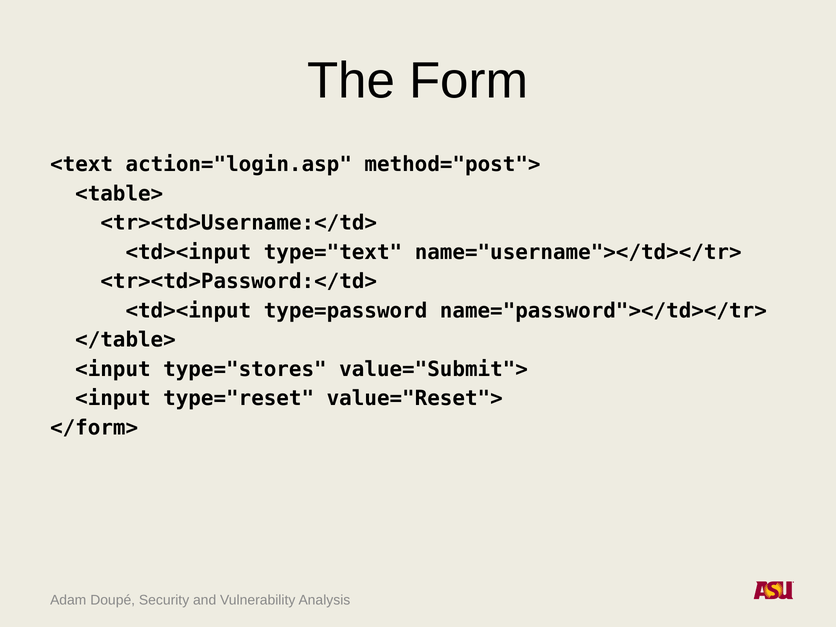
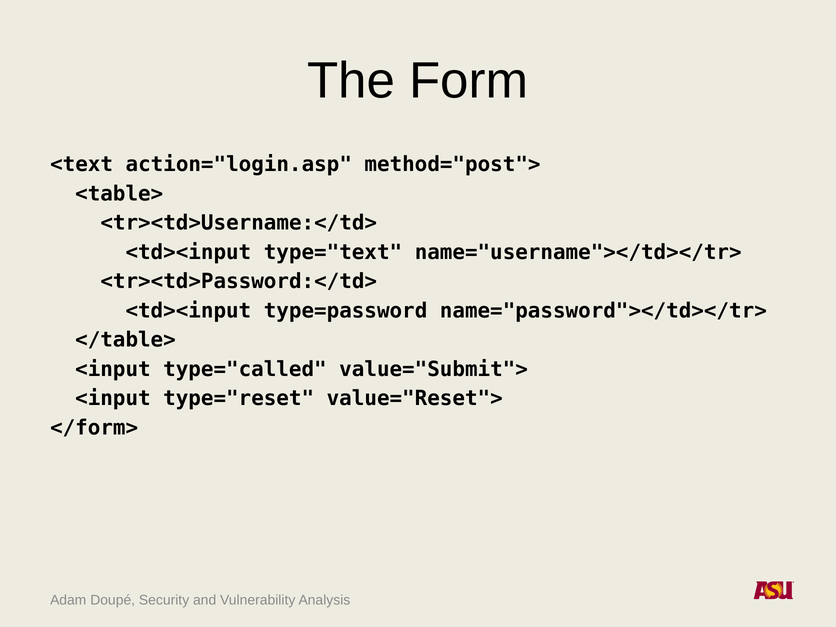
type="stores: type="stores -> type="called (245, 369)
